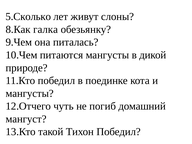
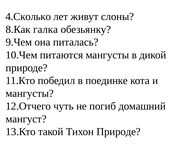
5.Сколько: 5.Сколько -> 4.Сколько (28, 17)
Тихон Победил: Победил -> Природе (119, 132)
